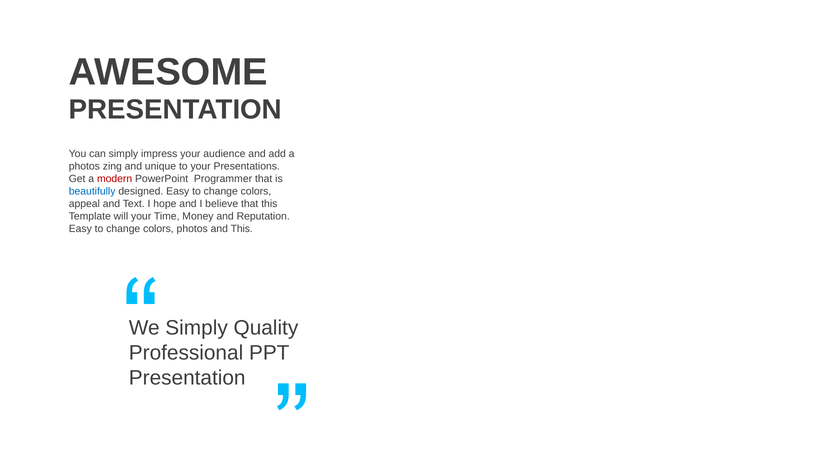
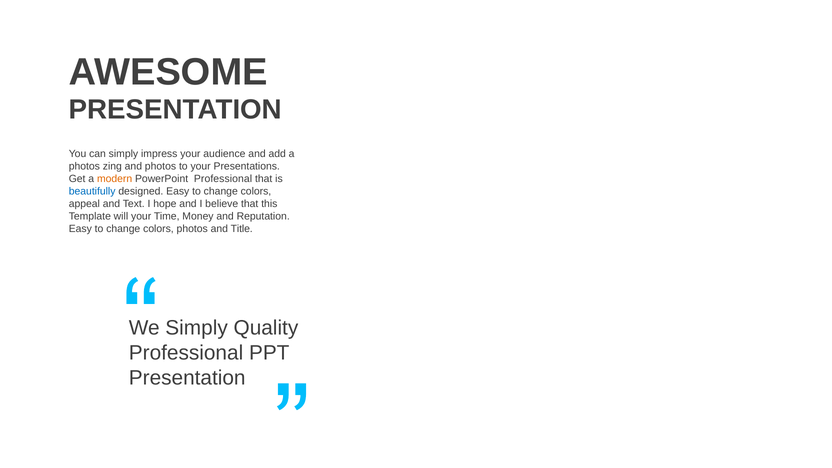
and unique: unique -> photos (160, 166)
modern colour: red -> orange (115, 179)
PowerPoint Programmer: Programmer -> Professional (223, 179)
and This: This -> Title (242, 229)
